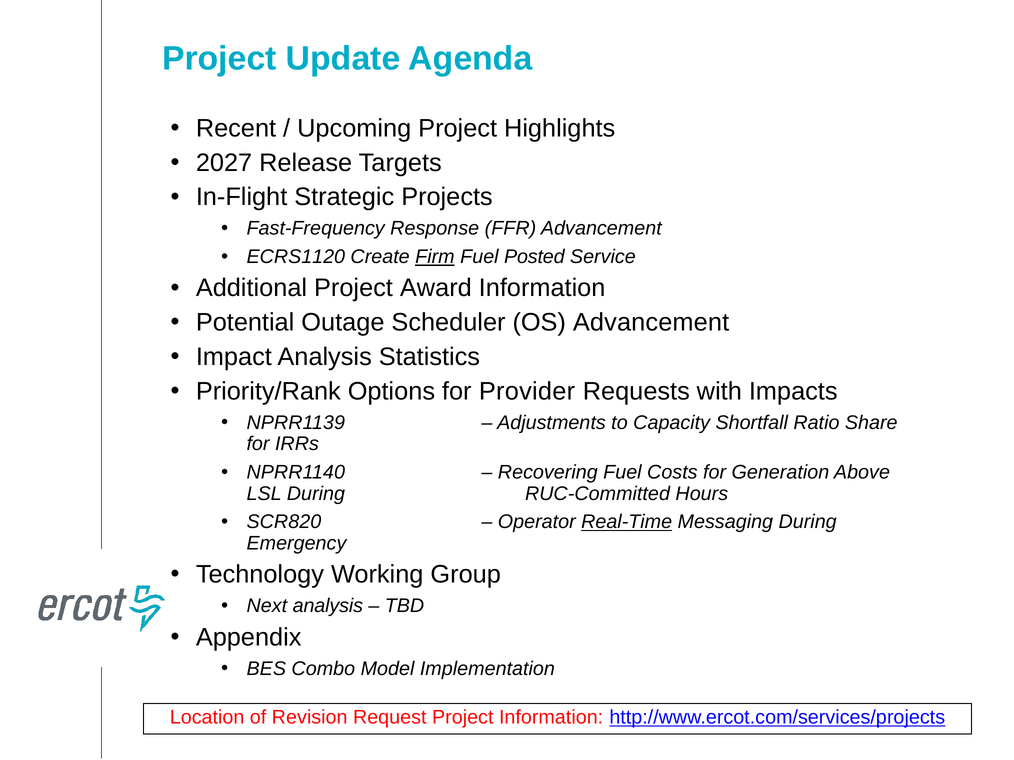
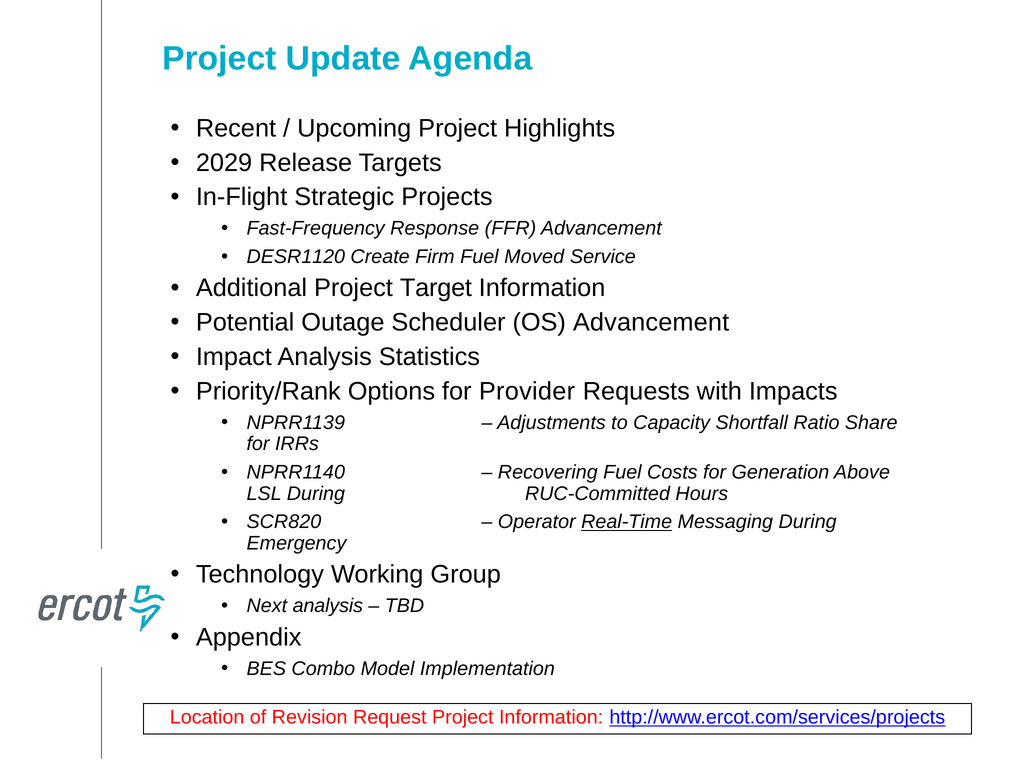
2027: 2027 -> 2029 (224, 163)
ECRS1120: ECRS1120 -> DESR1120 (296, 257)
Firm underline: present -> none (435, 257)
Posted: Posted -> Moved (534, 257)
Award: Award -> Target (436, 288)
